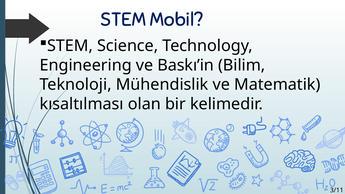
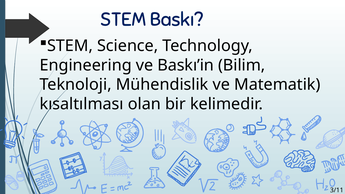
Mobil: Mobil -> Baskı (176, 20)
